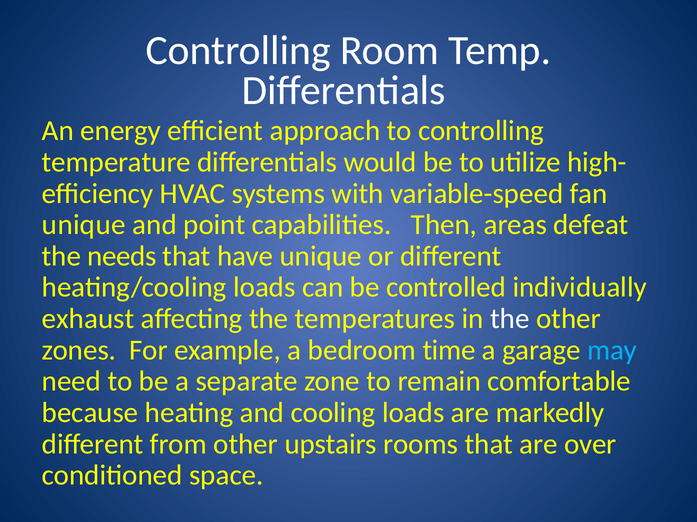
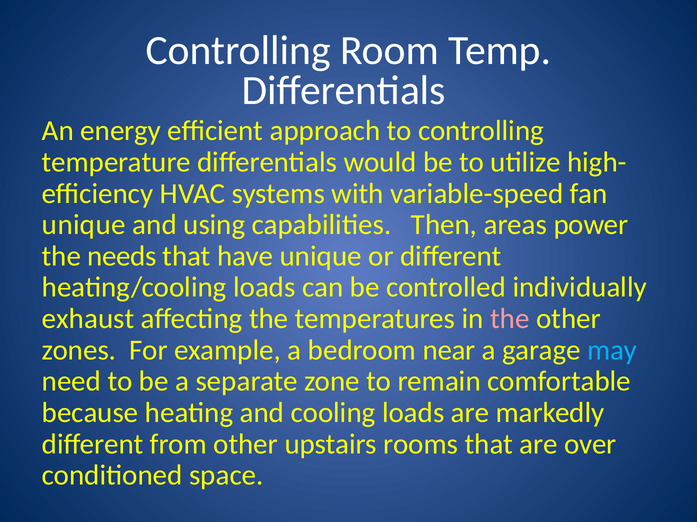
point: point -> using (214, 225)
defeat: defeat -> power (591, 225)
the colour: white -> pink (510, 319)
time: time -> near (449, 351)
